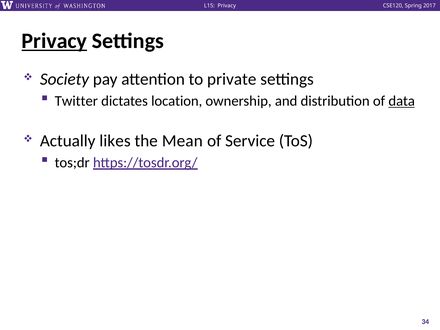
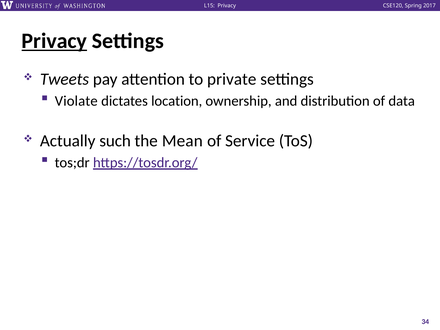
Society: Society -> Tweets (65, 79)
Twitter: Twitter -> Violate (76, 101)
data underline: present -> none (402, 101)
likes: likes -> such (115, 141)
